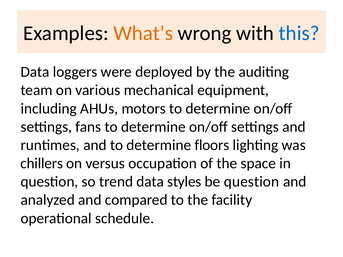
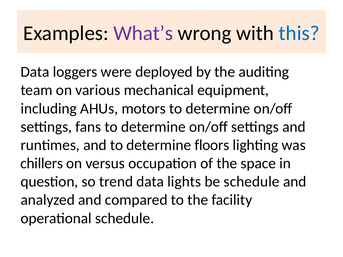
What’s colour: orange -> purple (143, 33)
styles: styles -> lights (184, 182)
be question: question -> schedule (252, 182)
